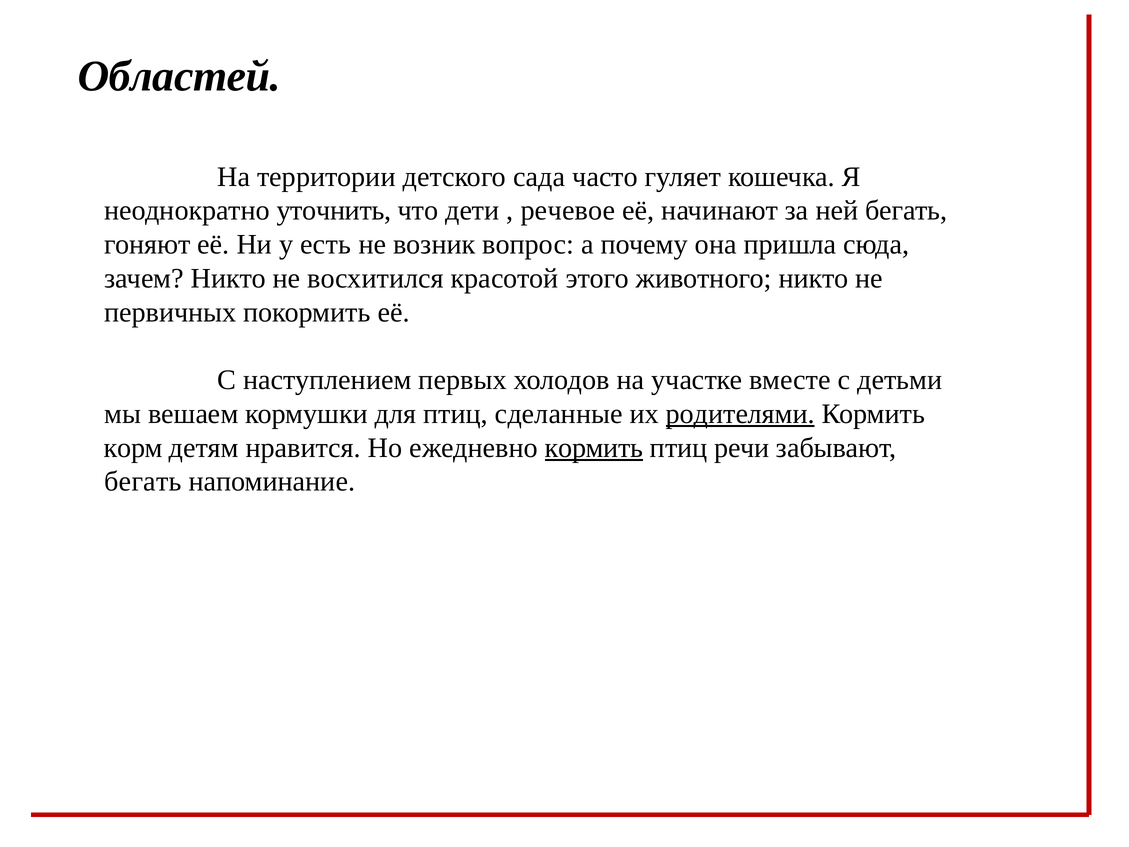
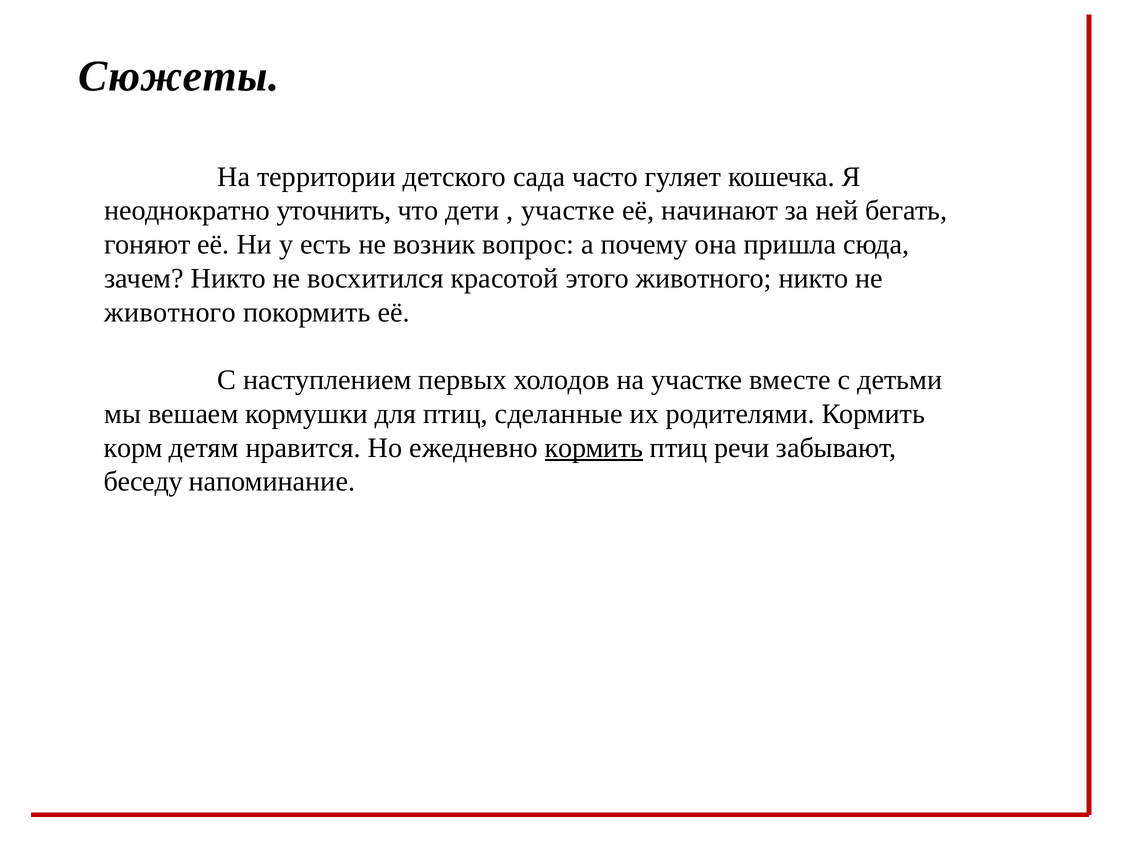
Областей: Областей -> Сюжеты (179, 76)
речевое: речевое -> участке (568, 211)
первичных: первичных -> животного (170, 312)
родителями underline: present -> none (740, 414)
бегать: бегать -> беседу (143, 482)
